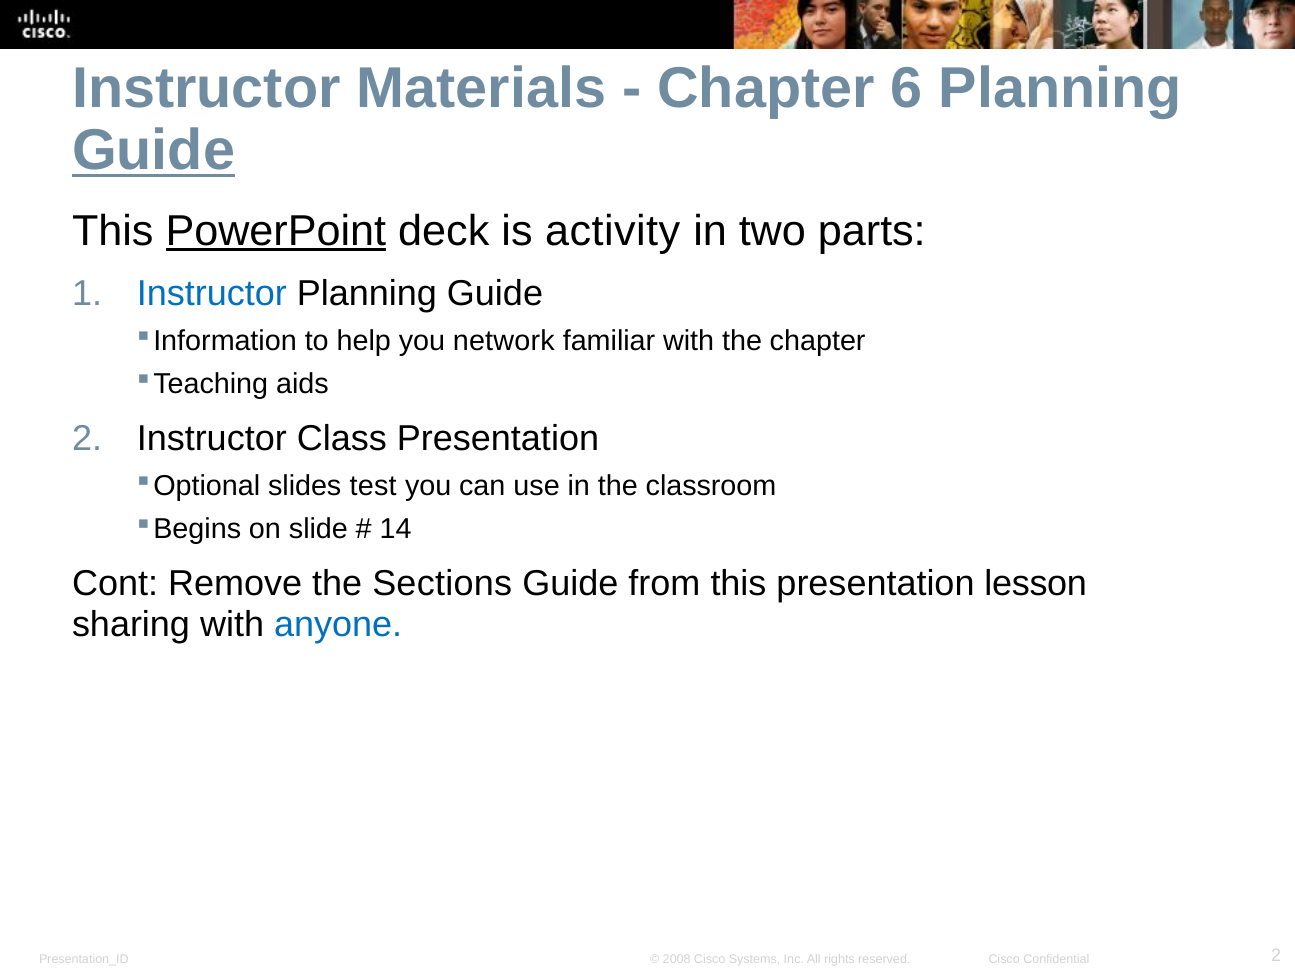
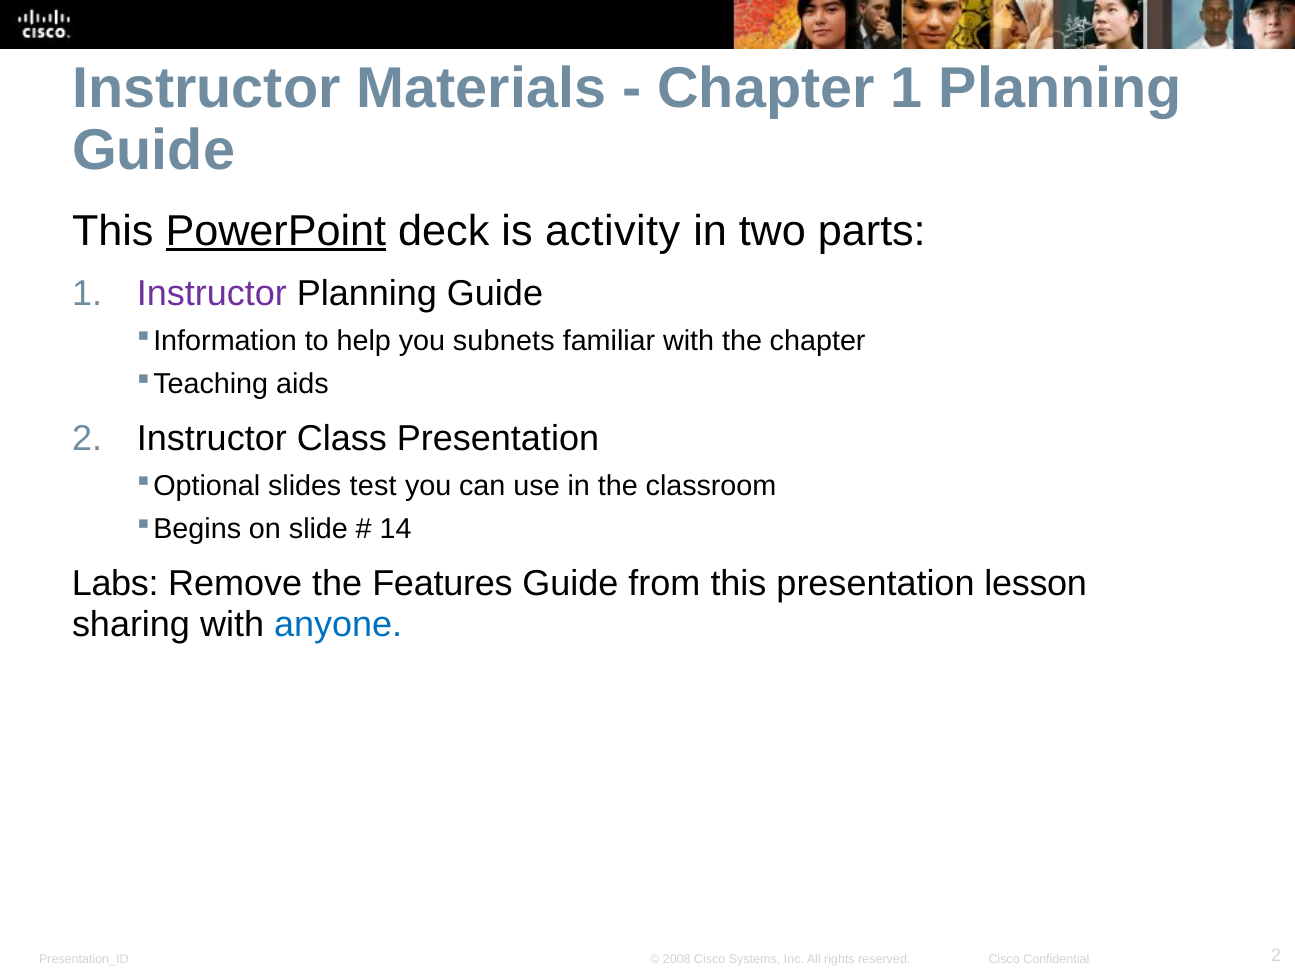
Chapter 6: 6 -> 1 (907, 89)
Guide underline: present -> none (154, 151)
Instructor colour: blue -> purple (212, 294)
network: network -> subnets (504, 341)
Cont: Cont -> Labs (115, 584)
Sections: Sections -> Features (442, 584)
